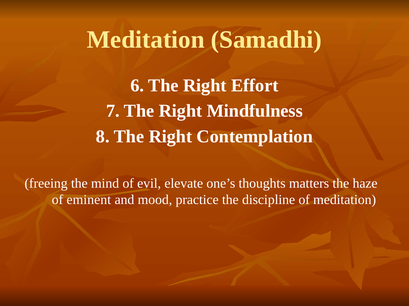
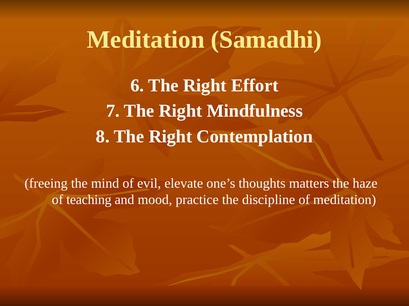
eminent: eminent -> teaching (89, 200)
